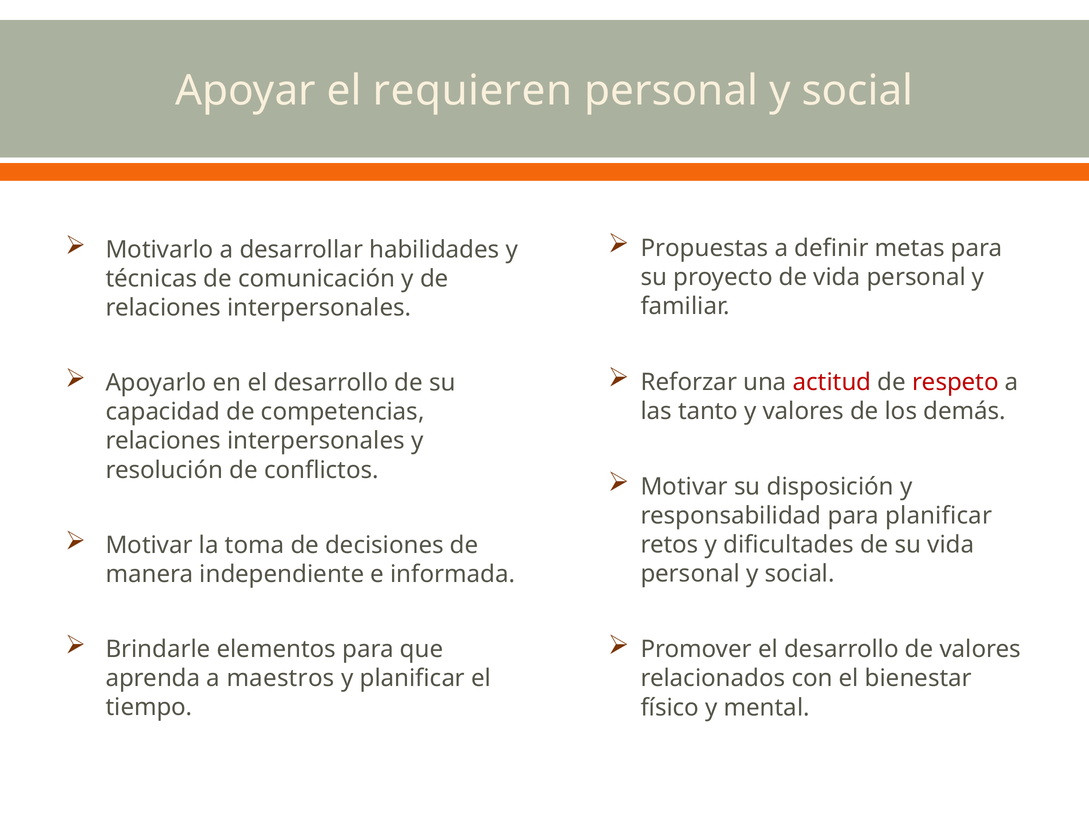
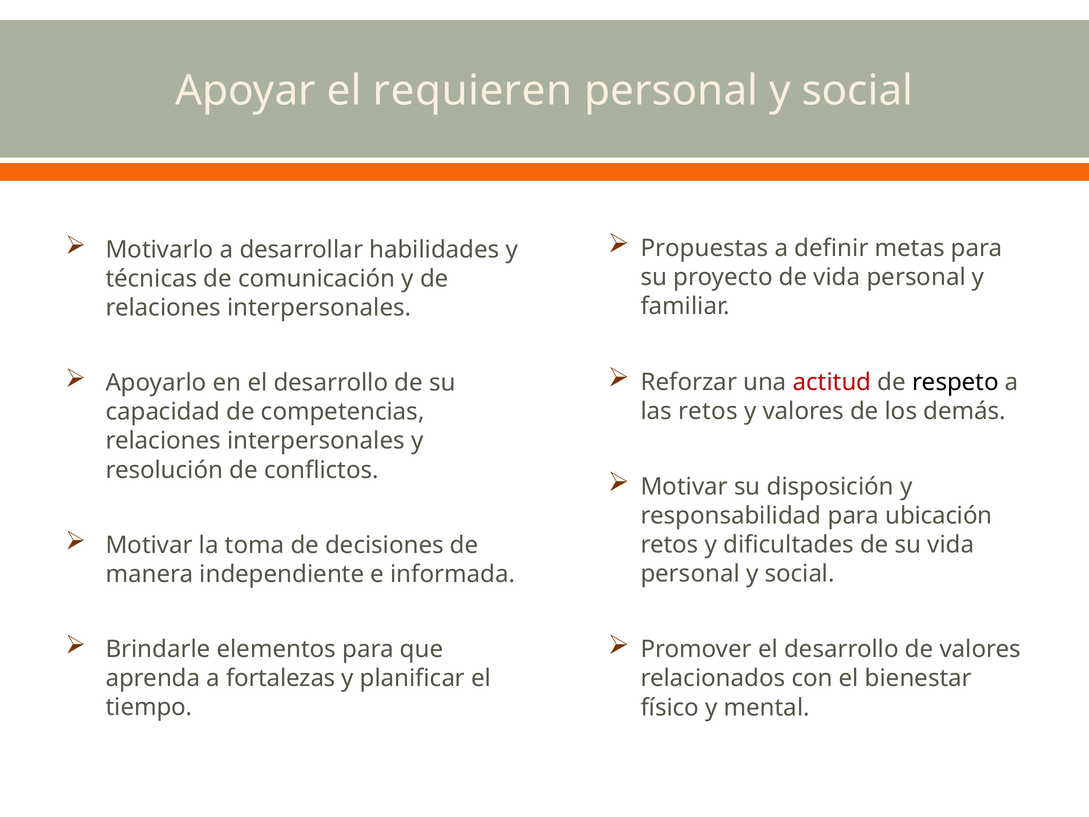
respeto colour: red -> black (955, 382)
las tanto: tanto -> retos (708, 411)
para planificar: planificar -> ubicación (939, 516)
maestros: maestros -> fortalezas (281, 678)
